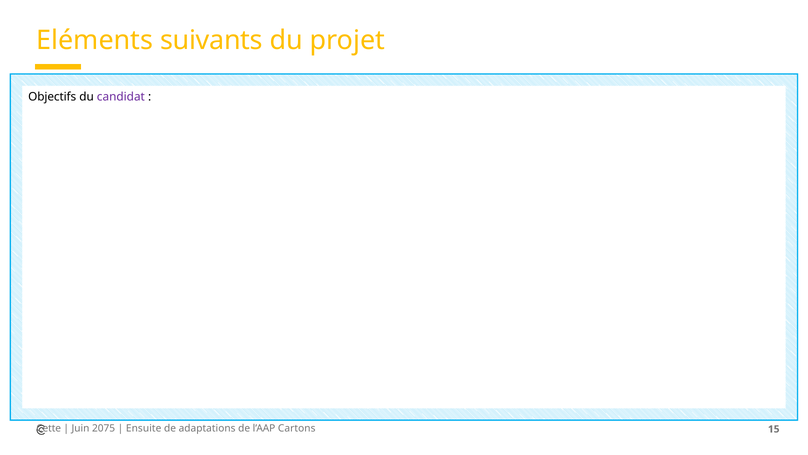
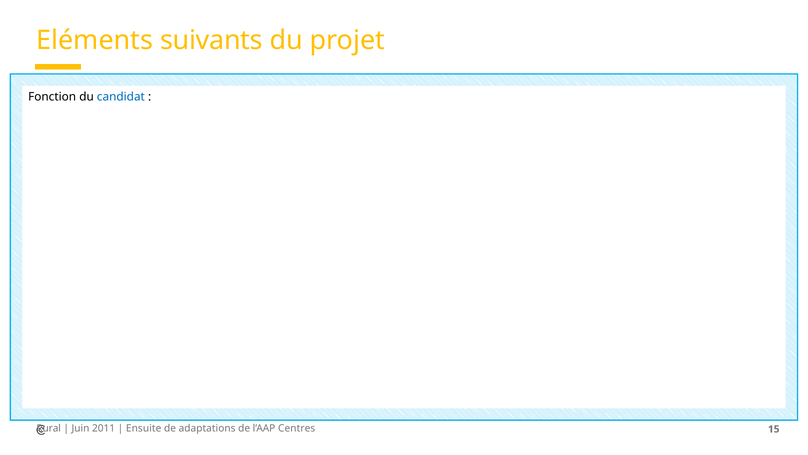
Objectifs: Objectifs -> Fonction (52, 97)
candidat colour: purple -> blue (121, 97)
Cette: Cette -> Rural (49, 428)
2075: 2075 -> 2011 (104, 428)
Cartons: Cartons -> Centres (297, 428)
